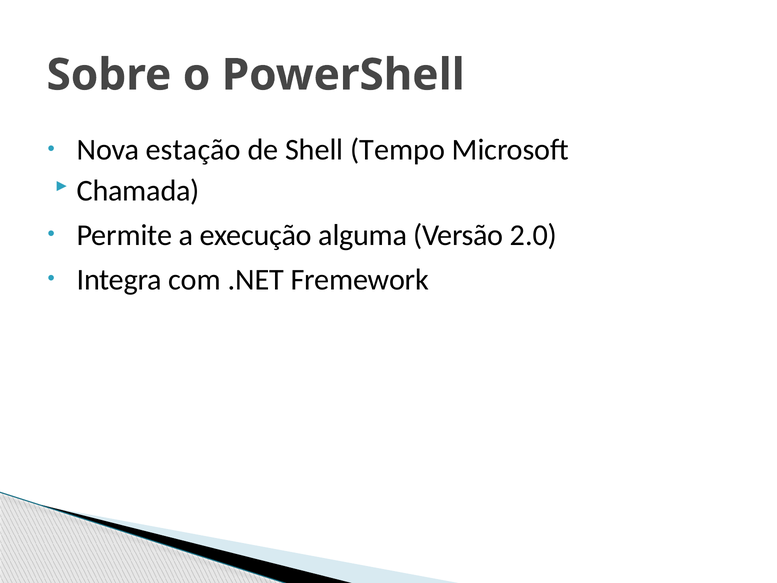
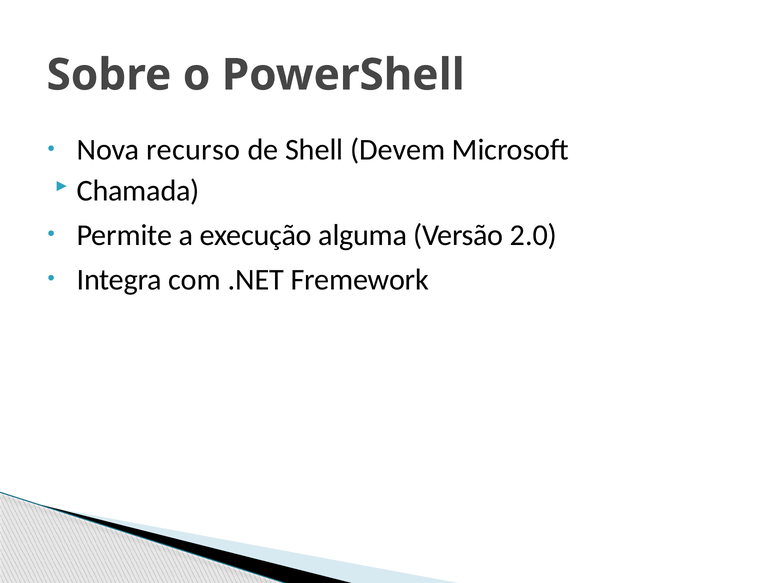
estação: estação -> recurso (193, 150)
Tempo: Tempo -> Devem (398, 150)
